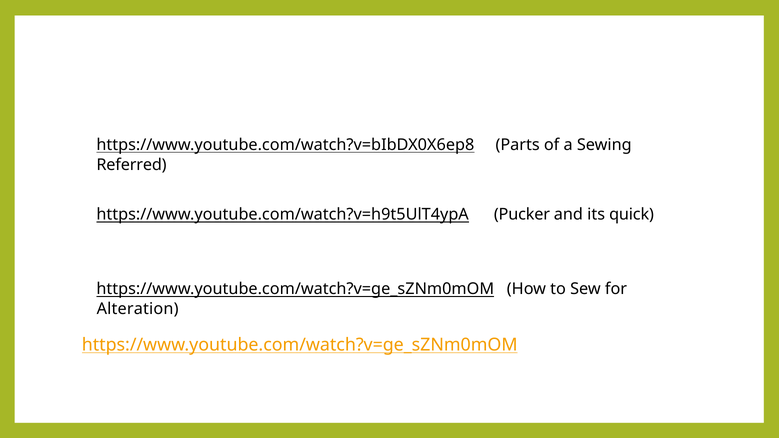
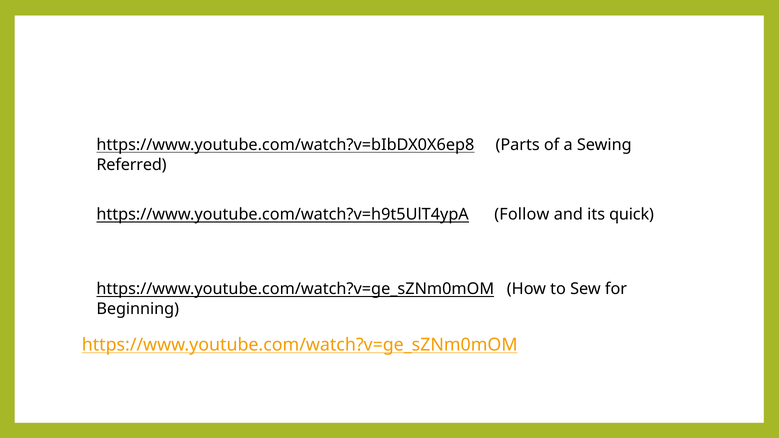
Pucker: Pucker -> Follow (522, 215)
Alteration: Alteration -> Beginning (138, 309)
